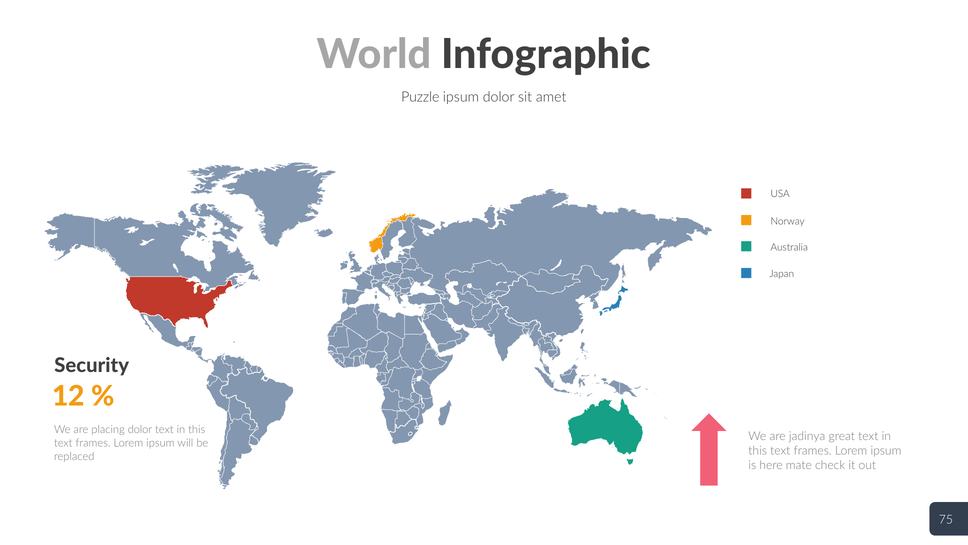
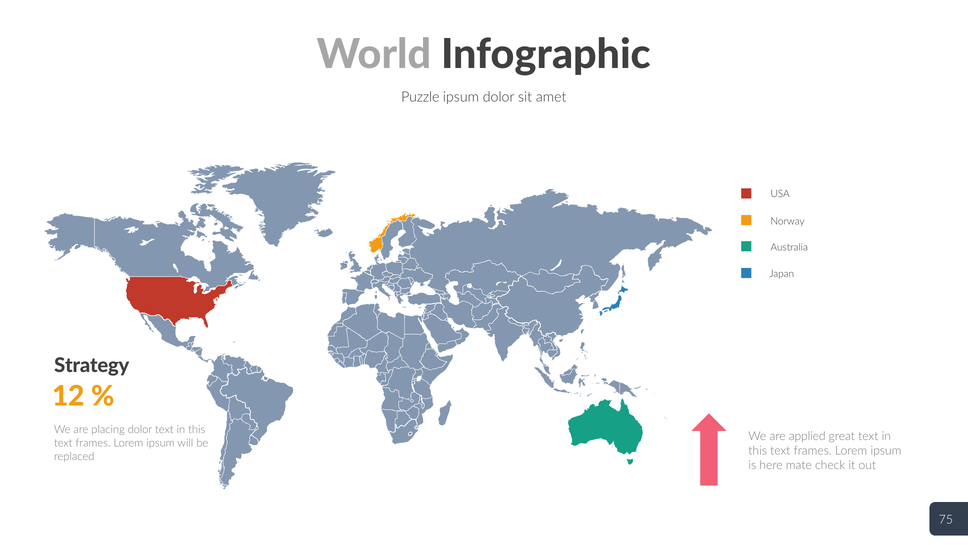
Security: Security -> Strategy (92, 365)
jadinya: jadinya -> applied (807, 436)
